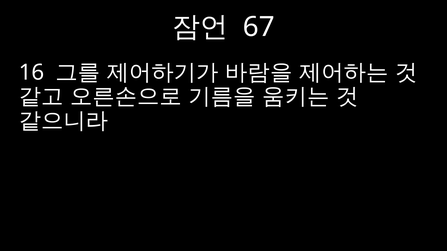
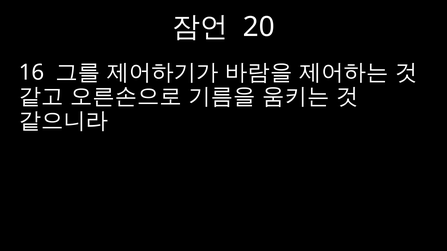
67: 67 -> 20 (259, 27)
